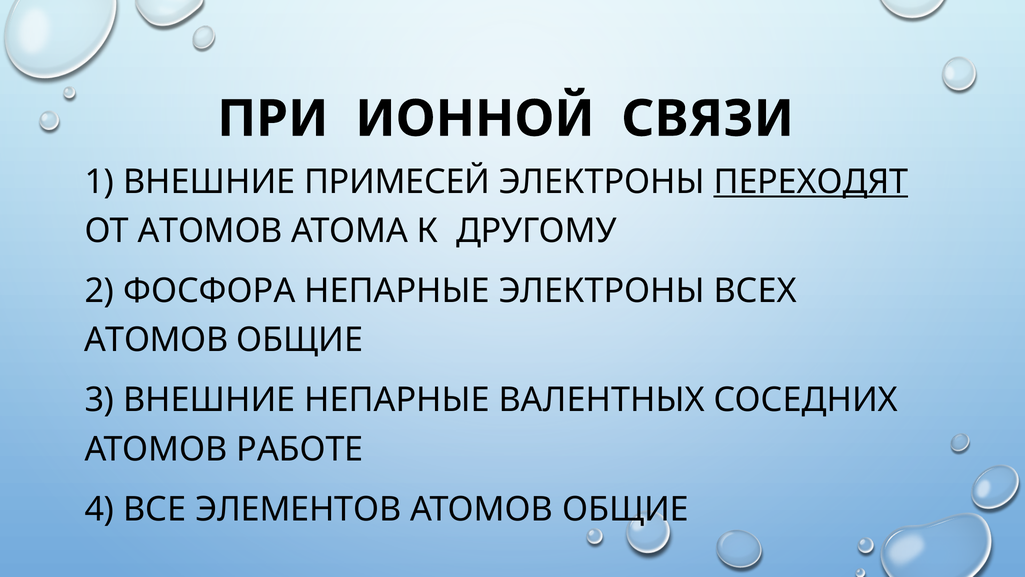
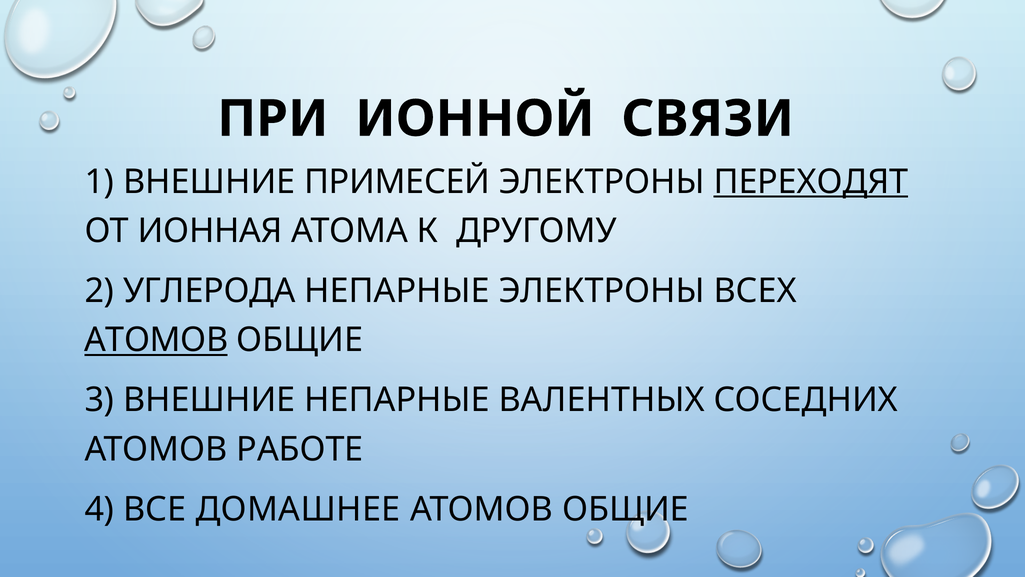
ОТ АТОМОВ: АТОМОВ -> ИОННАЯ (210, 231)
ФОСФОРА: ФОСФОРА -> УГЛЕРОДА (209, 291)
АТОМОВ underline: none -> present (156, 340)
ЭЛЕМЕНТОВ: ЭЛЕМЕНТОВ -> ДОМАШНЕЕ (298, 509)
